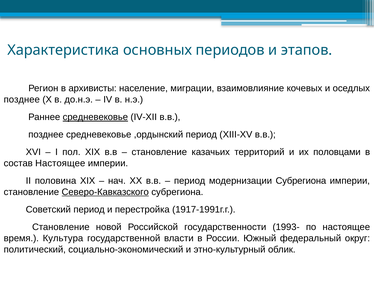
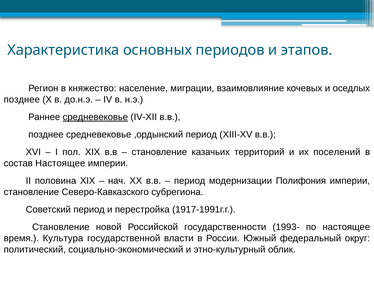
архивисты: архивисты -> княжество (92, 88)
половцами: половцами -> поселений (337, 152)
модернизации Субрегиона: Субрегиона -> Полифония (301, 180)
Северо-Кавказского underline: present -> none (105, 192)
